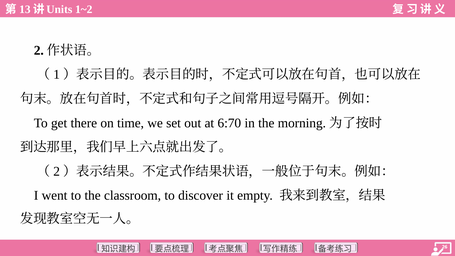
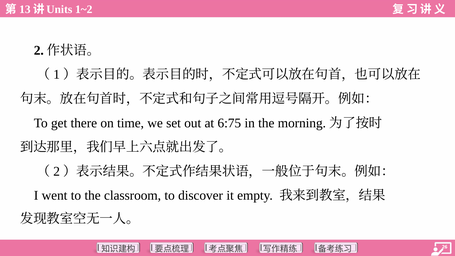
6:70: 6:70 -> 6:75 (229, 123)
